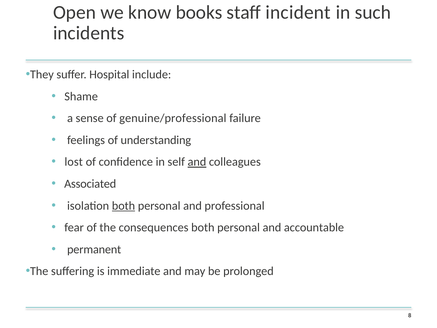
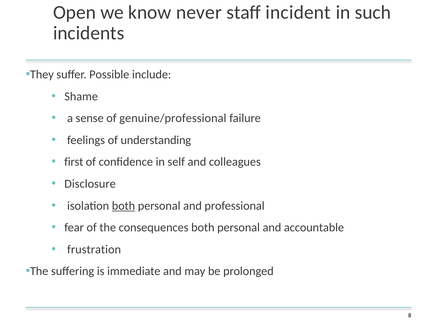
books: books -> never (199, 13)
Hospital: Hospital -> Possible (109, 74)
lost: lost -> first (74, 162)
and underline: present -> none (197, 162)
Associated: Associated -> Disclosure (90, 184)
permanent: permanent -> frustration (94, 249)
